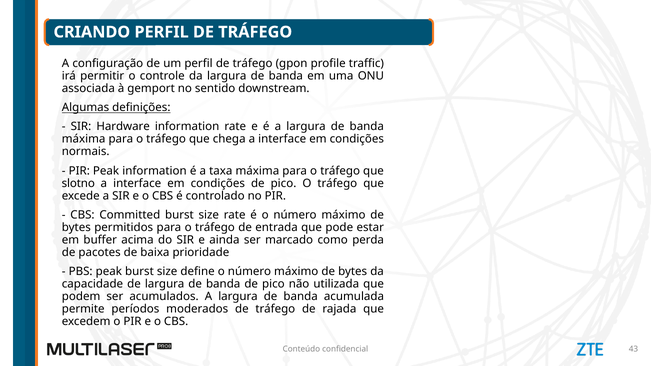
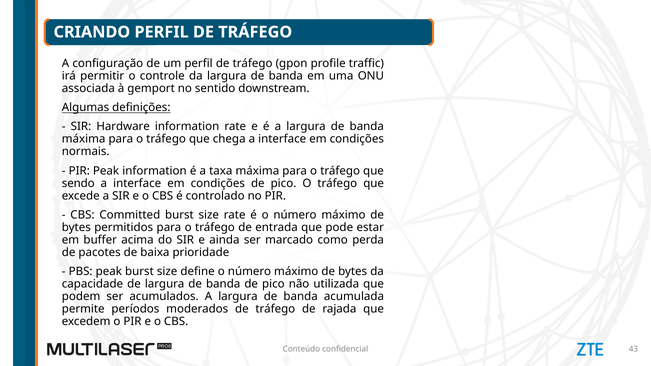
slotno: slotno -> sendo (78, 183)
